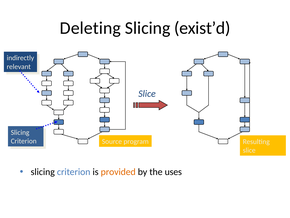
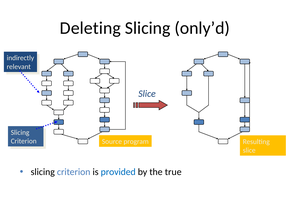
exist’d: exist’d -> only’d (202, 28)
provided colour: orange -> blue (118, 172)
uses: uses -> true (173, 172)
